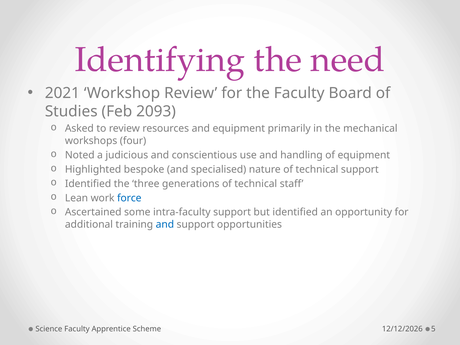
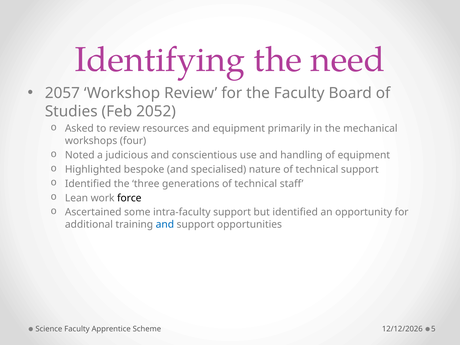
2021: 2021 -> 2057 (62, 93)
2093: 2093 -> 2052 (156, 111)
force colour: blue -> black (129, 198)
